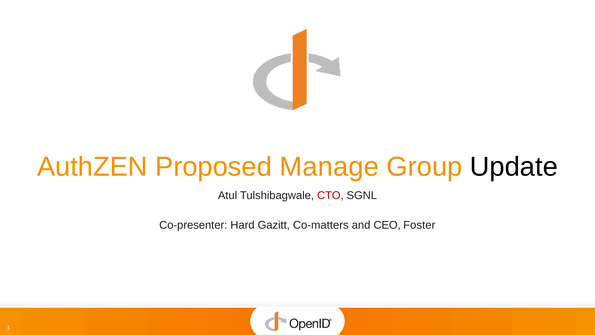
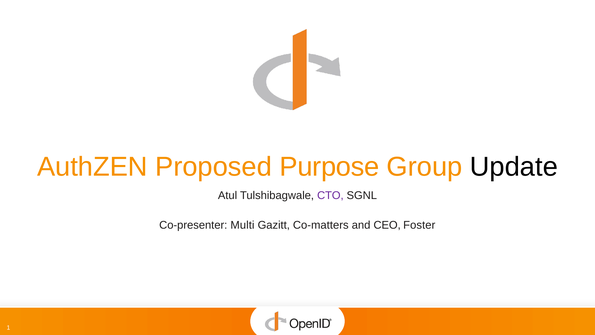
Manage: Manage -> Purpose (329, 167)
CTO colour: red -> purple (330, 195)
Hard: Hard -> Multi (242, 225)
